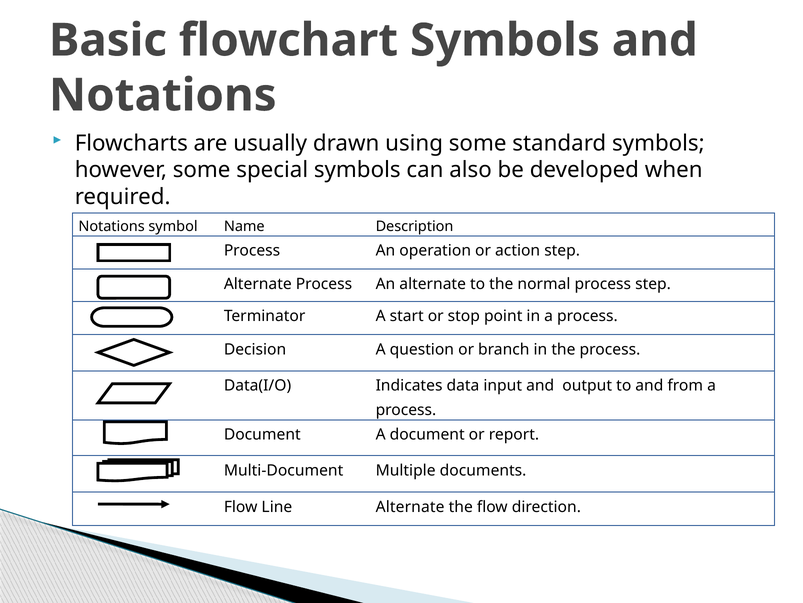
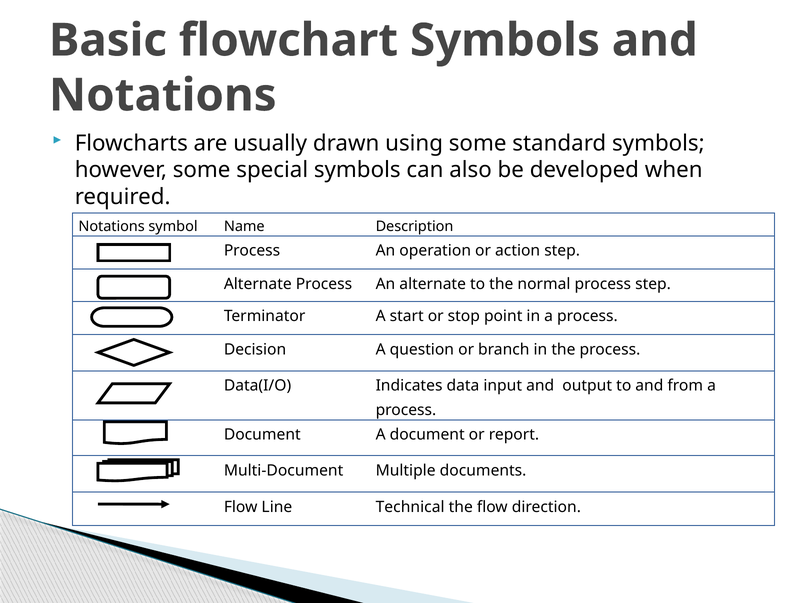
Line Alternate: Alternate -> Technical (410, 506)
